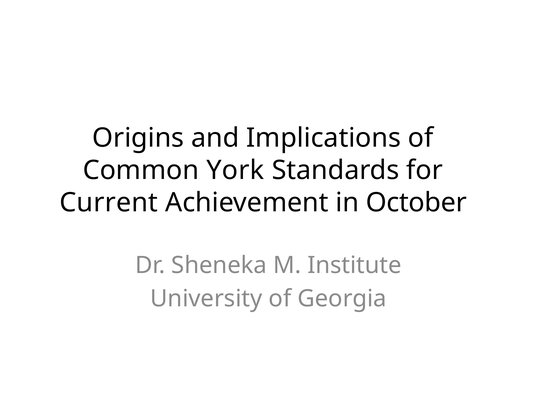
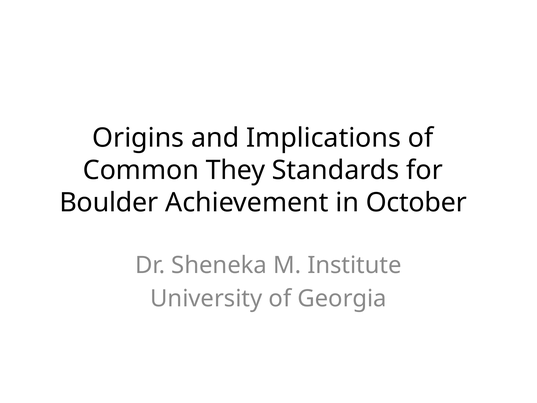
York: York -> They (236, 170)
Current: Current -> Boulder (109, 202)
